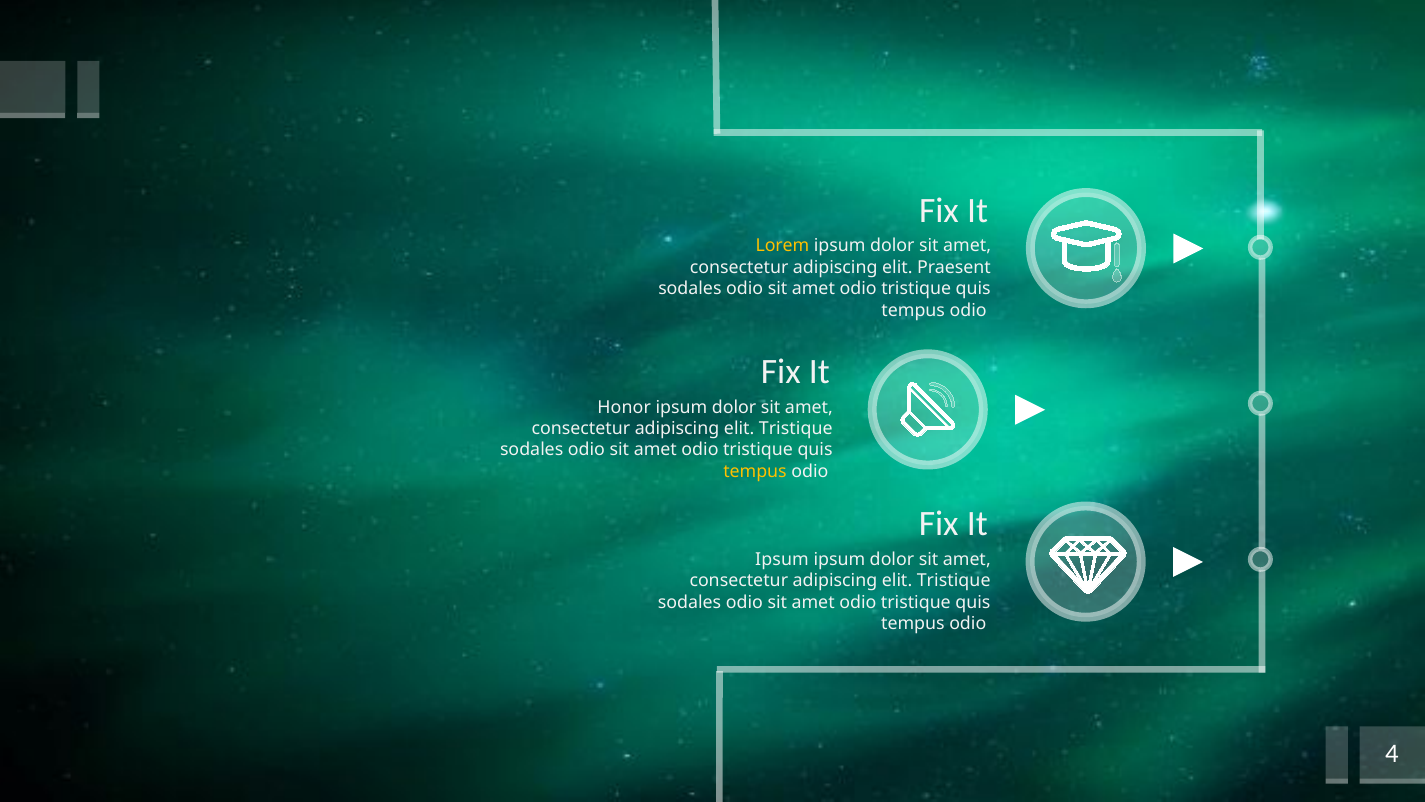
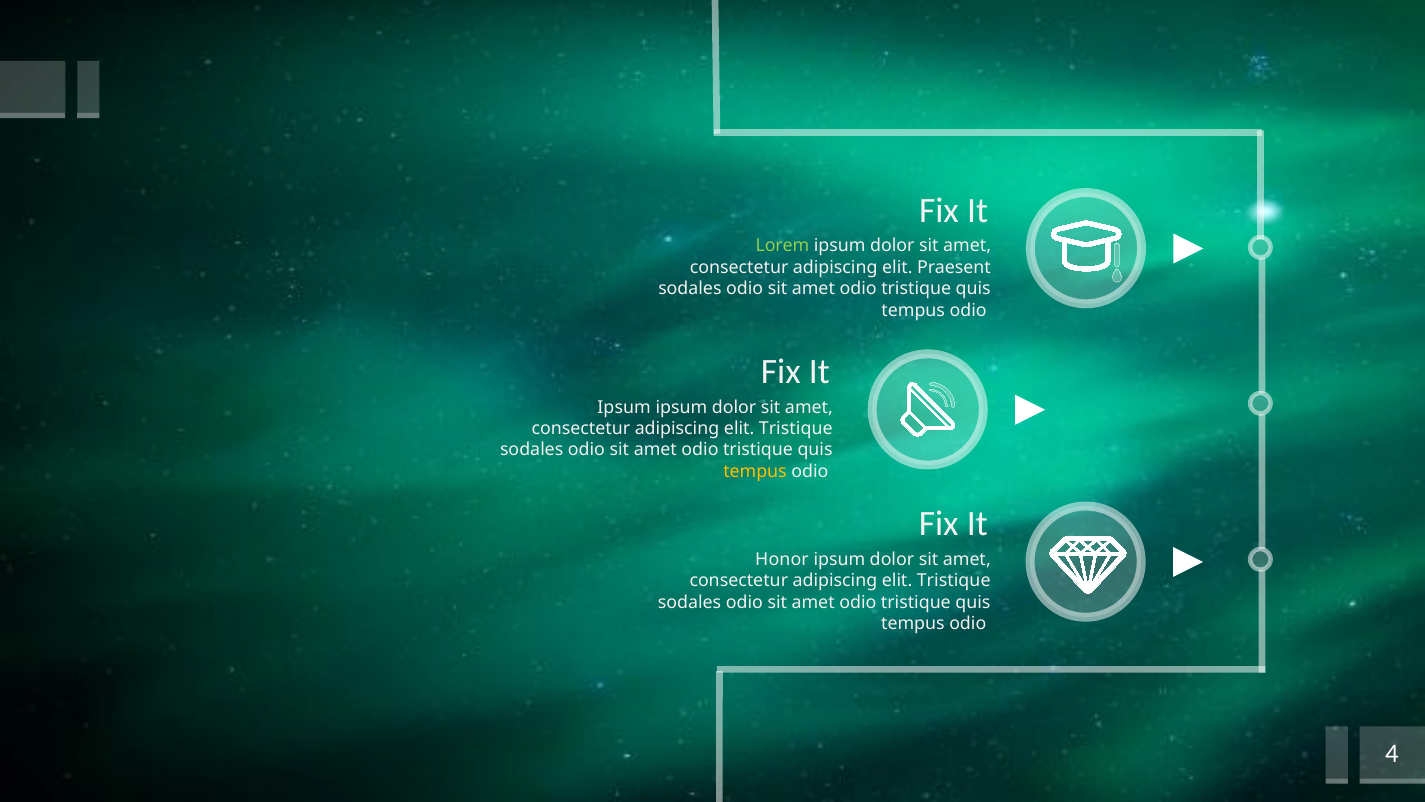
Lorem colour: yellow -> light green (782, 246)
Honor: Honor -> Ipsum (624, 407)
Ipsum: Ipsum -> Honor (782, 559)
